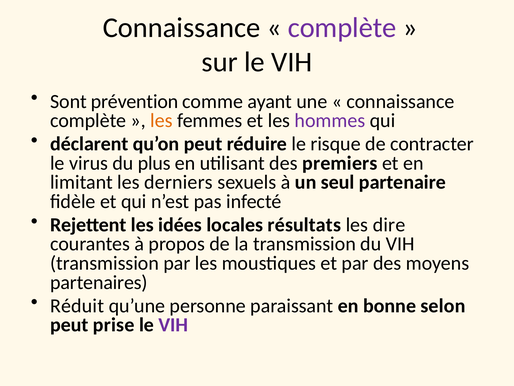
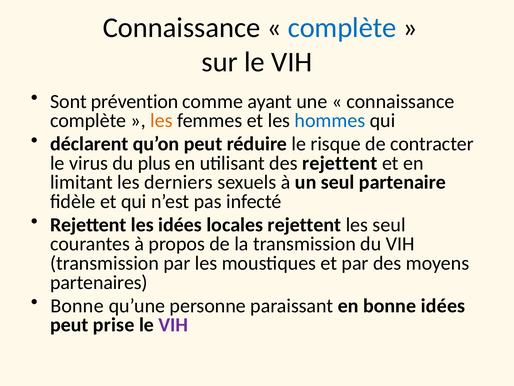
complète colour: purple -> blue (342, 28)
hommes colour: purple -> blue (330, 120)
des premiers: premiers -> rejettent (340, 163)
locales résultats: résultats -> rejettent (304, 225)
les dire: dire -> seul (389, 225)
Réduit: Réduit -> Bonne (77, 305)
bonne selon: selon -> idées (443, 305)
